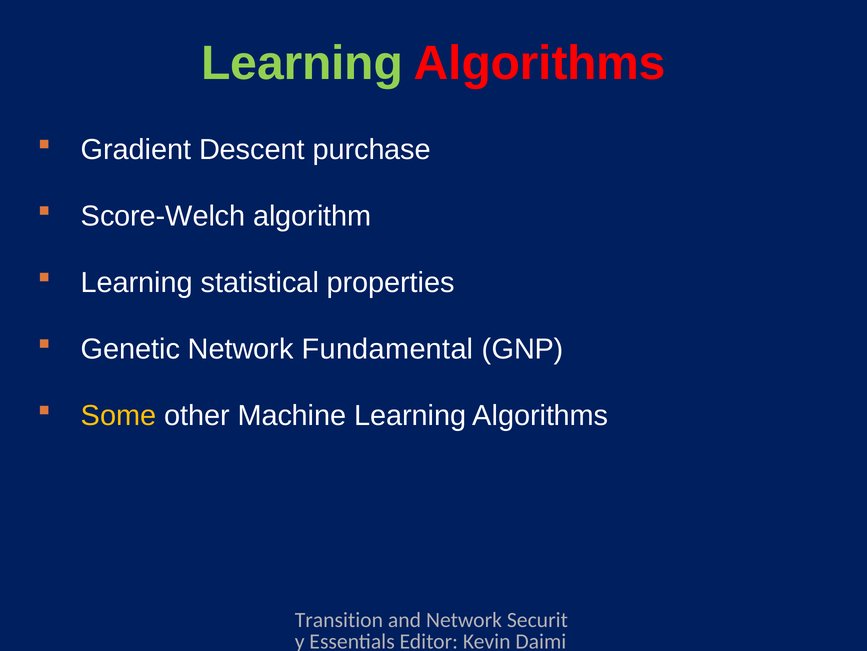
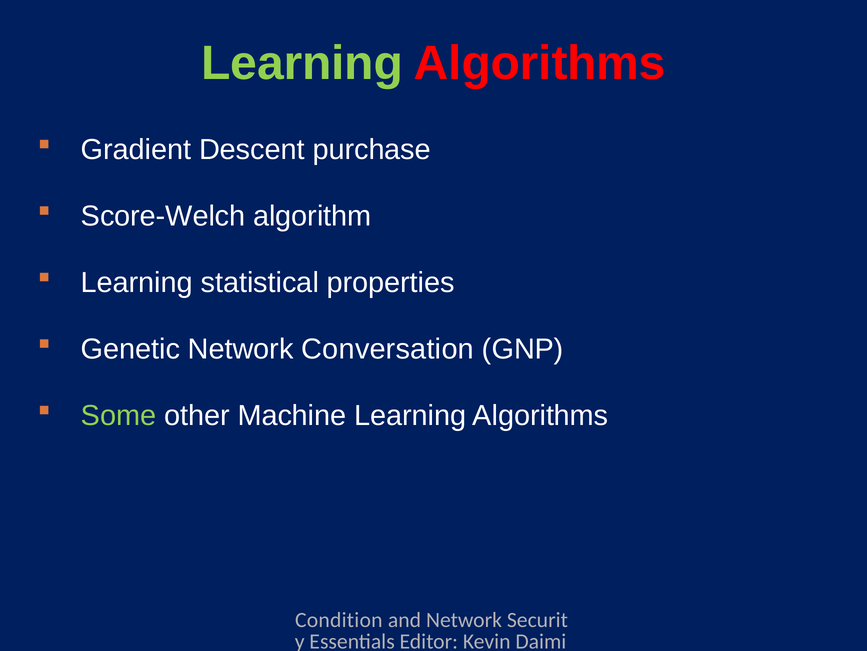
Fundamental: Fundamental -> Conversation (388, 349)
Some colour: yellow -> light green (119, 415)
Transition: Transition -> Condition (339, 619)
